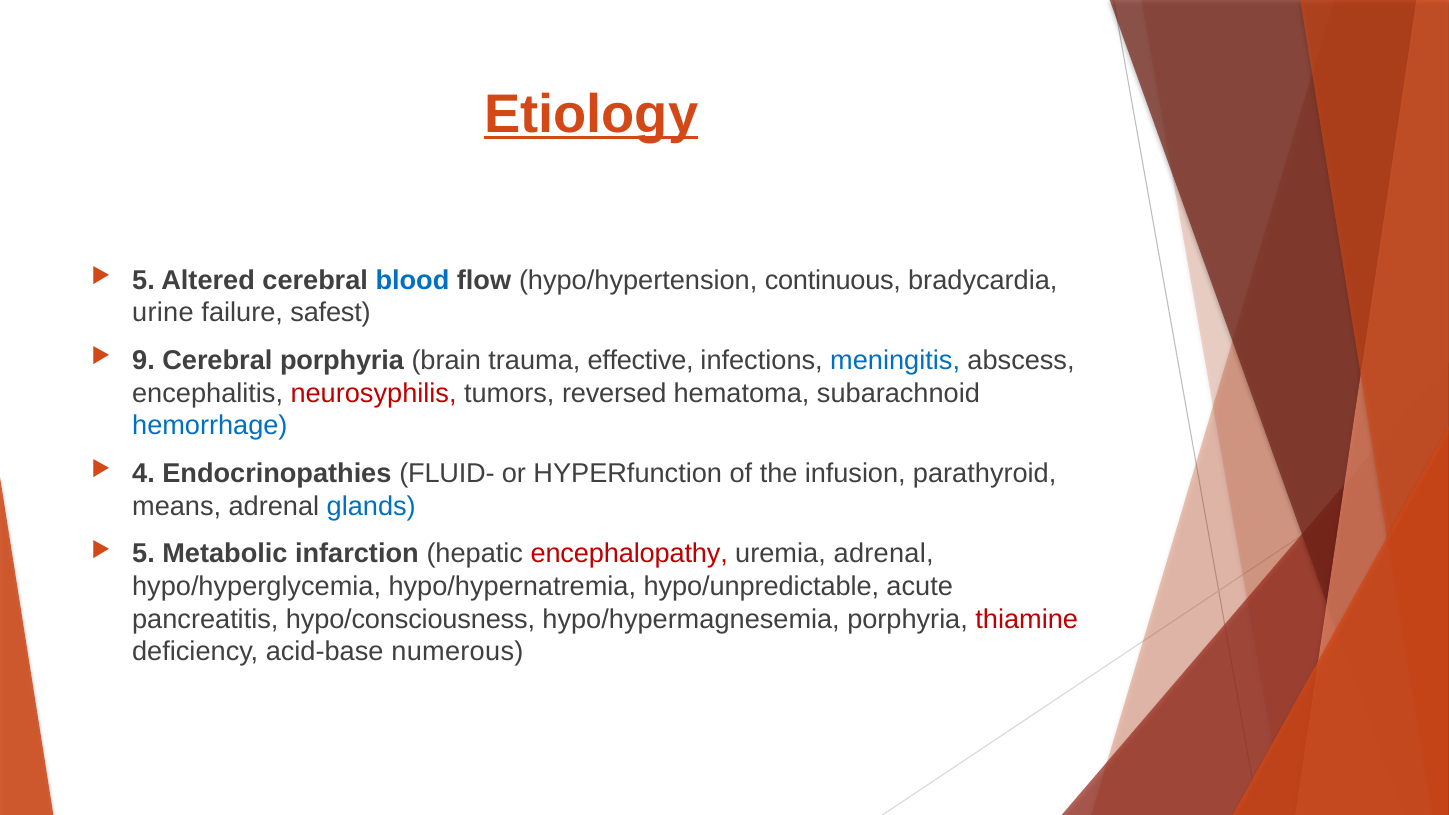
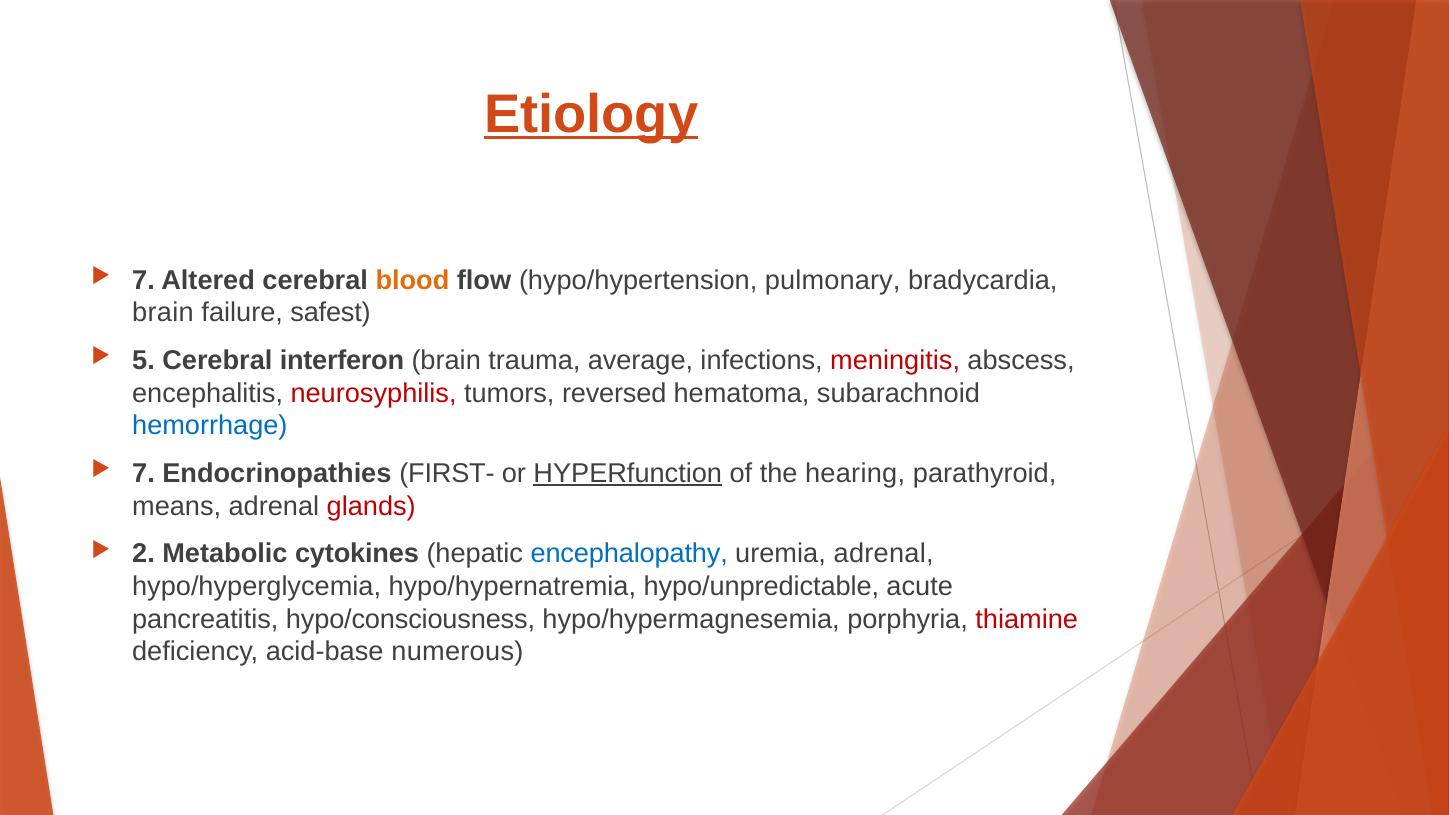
5: 5 -> 7 (144, 280)
blood colour: blue -> orange (412, 280)
continuous: continuous -> pulmonary (833, 280)
urine: urine -> brain (163, 313)
9: 9 -> 5 (144, 361)
Cerebral porphyria: porphyria -> interferon (342, 361)
effective: effective -> average (640, 361)
meningitis colour: blue -> red (895, 361)
4: 4 -> 7 (144, 474)
FLUID-: FLUID- -> FIRST- (447, 474)
HYPERfunction underline: none -> present (628, 474)
infusion: infusion -> hearing (855, 474)
glands colour: blue -> red (371, 506)
5: 5 -> 2 (144, 554)
infarction: infarction -> cytokines (357, 554)
encephalopathy colour: red -> blue (629, 554)
